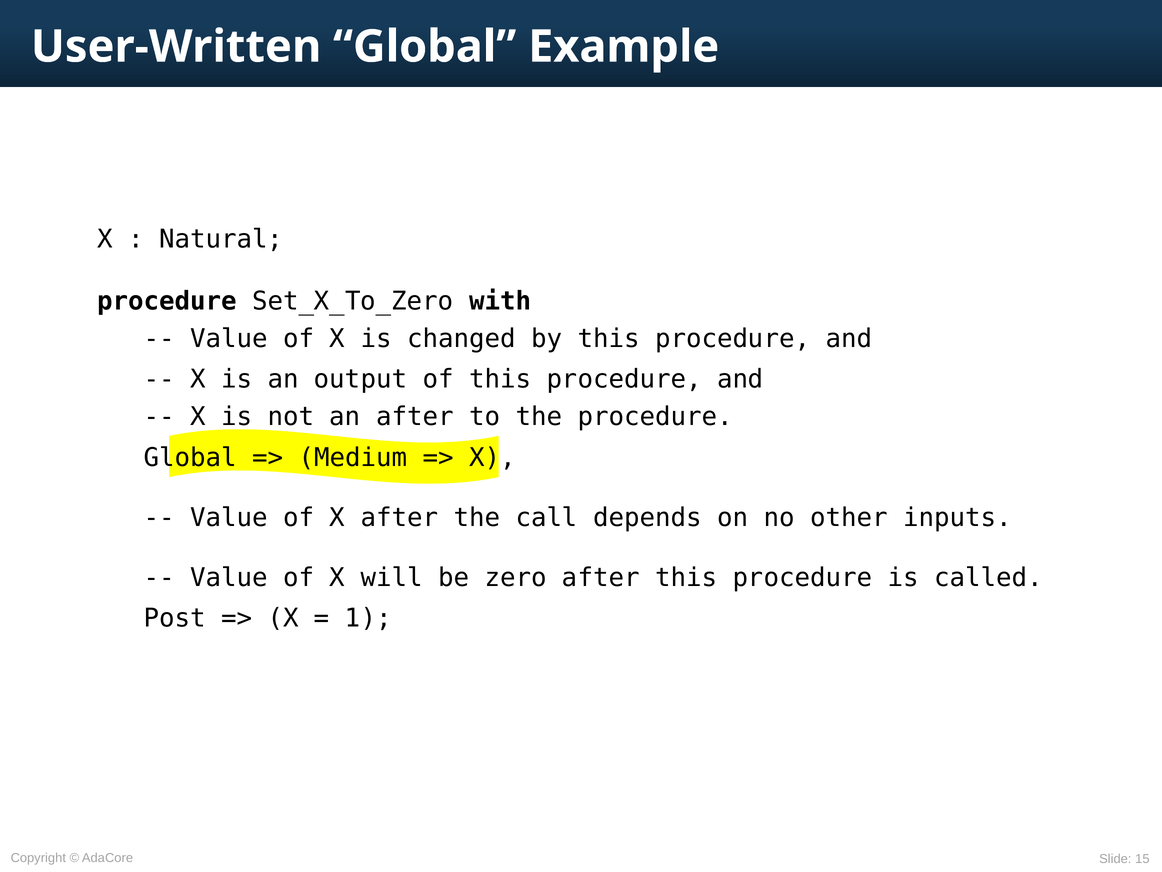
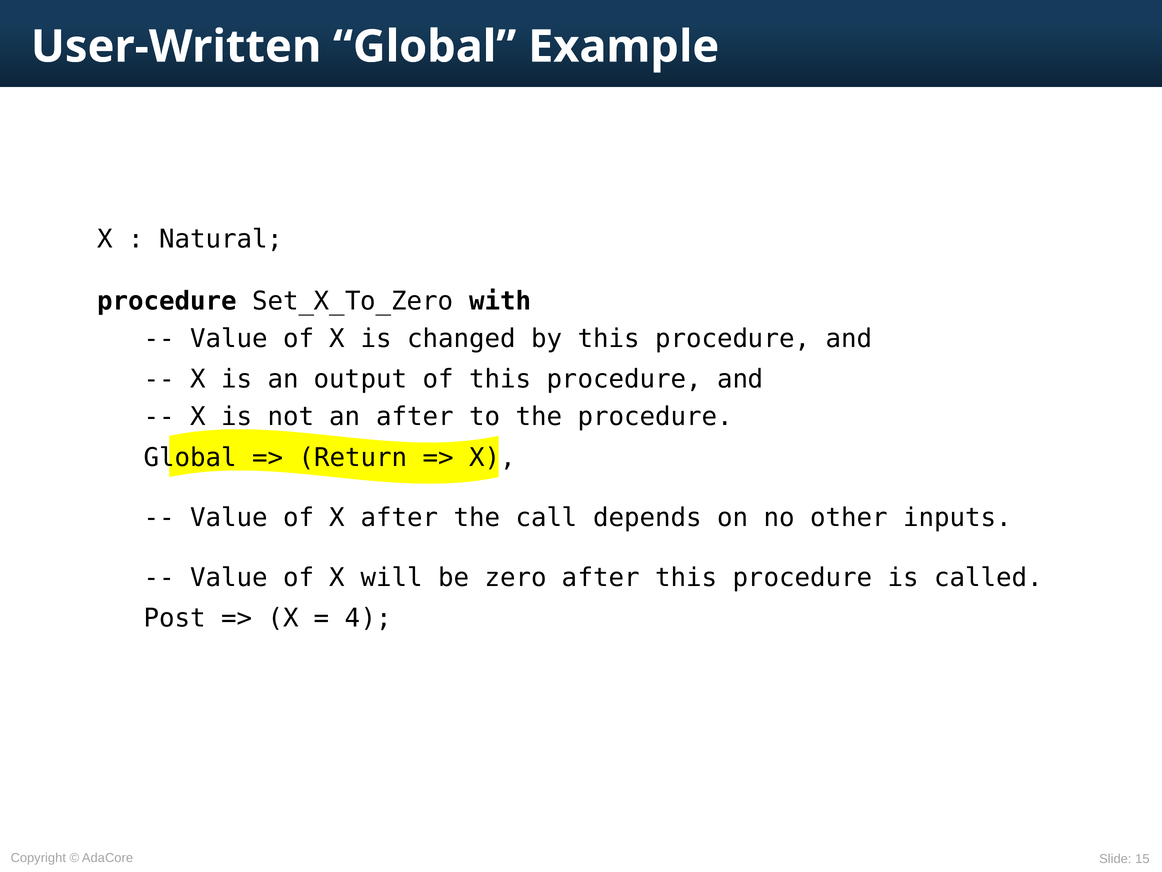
Medium: Medium -> Return (353, 457)
1: 1 -> 4 (368, 618)
